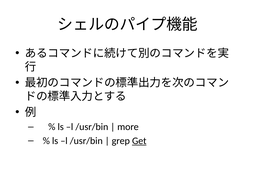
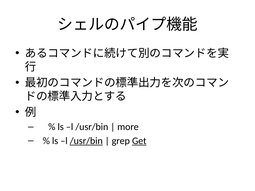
/usr/bin underline: none -> present (86, 141)
